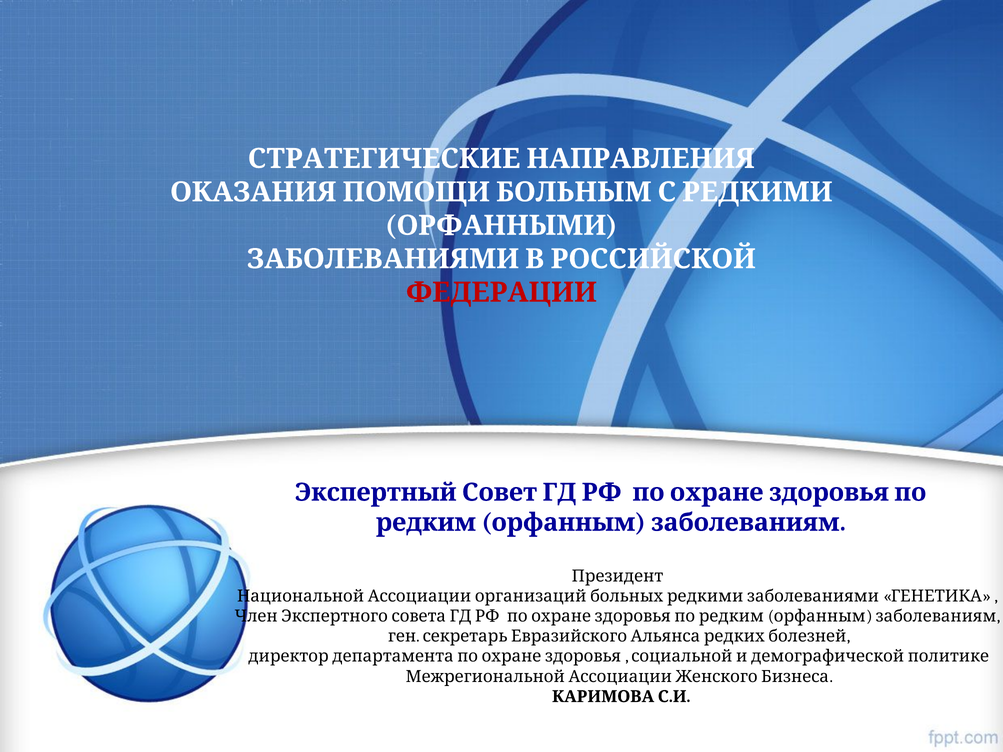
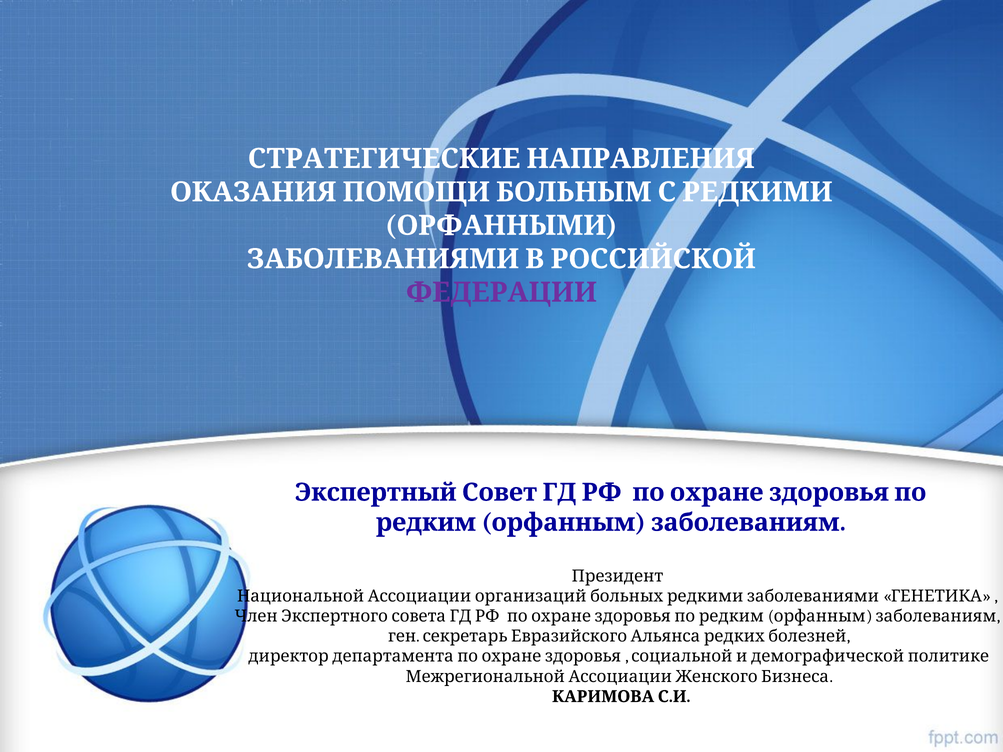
ФЕДЕРАЦИИ colour: red -> purple (502, 293)
